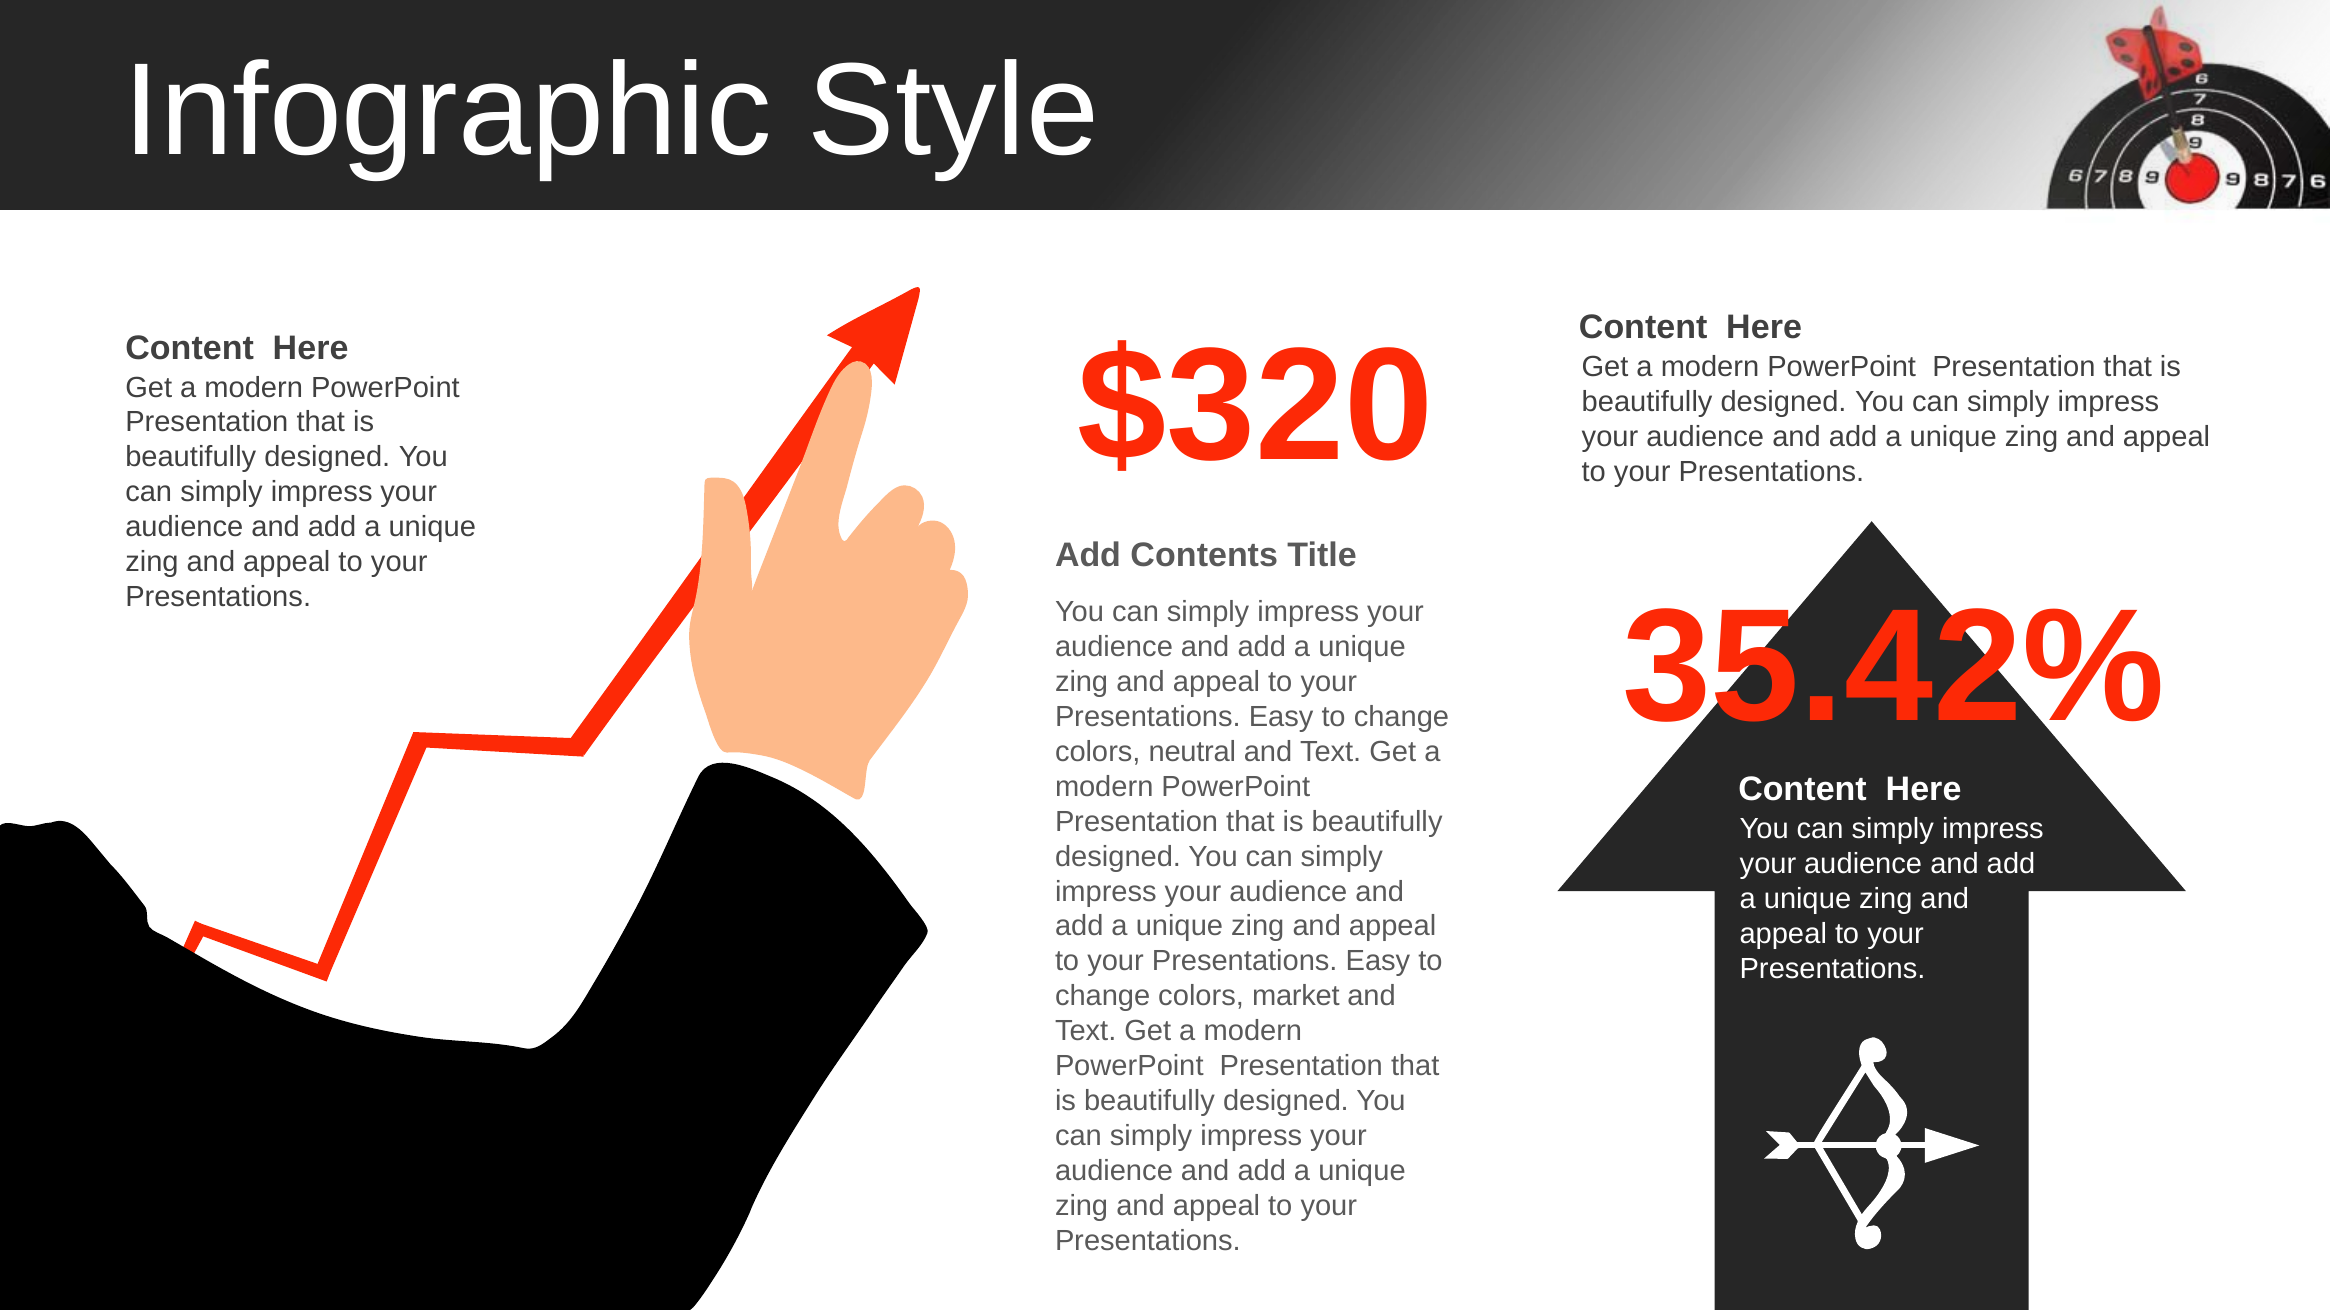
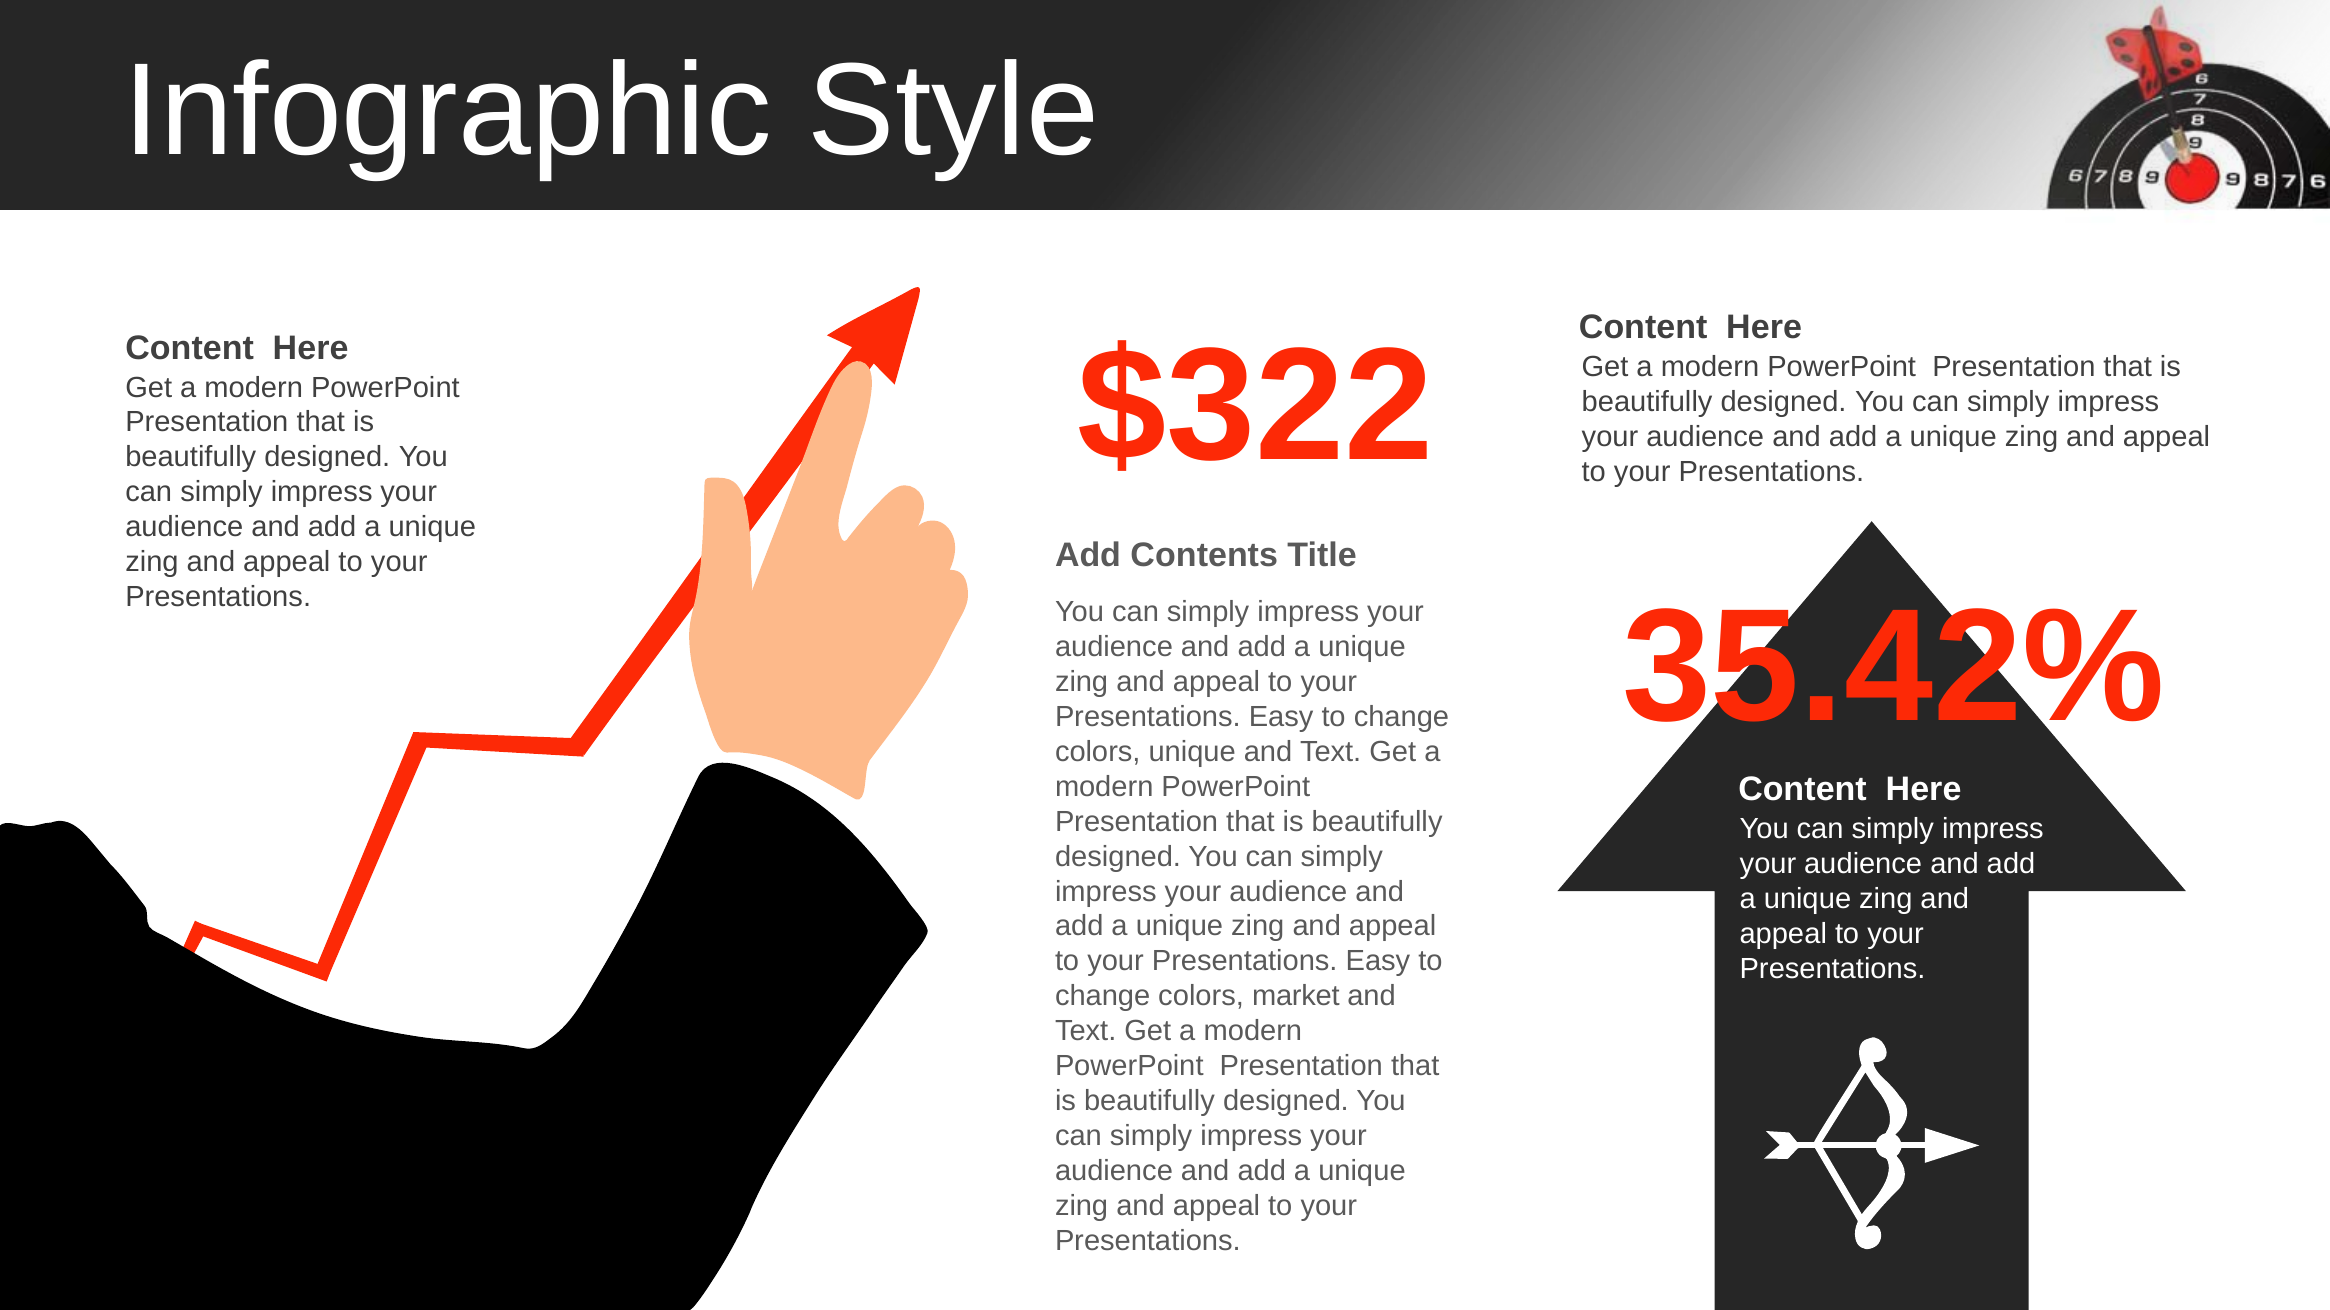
$320: $320 -> $322 (1255, 407)
colors neutral: neutral -> unique (1192, 752)
